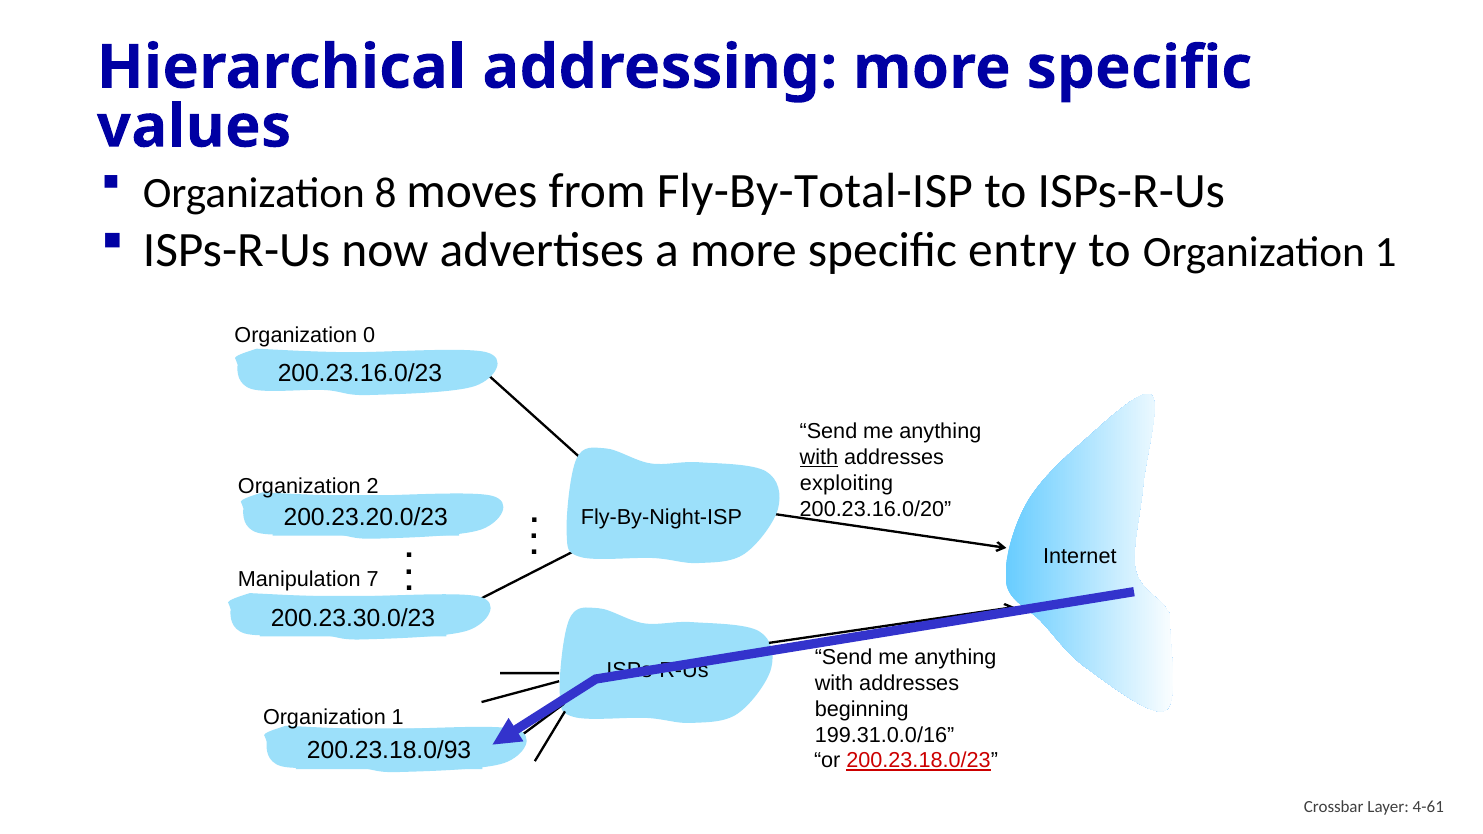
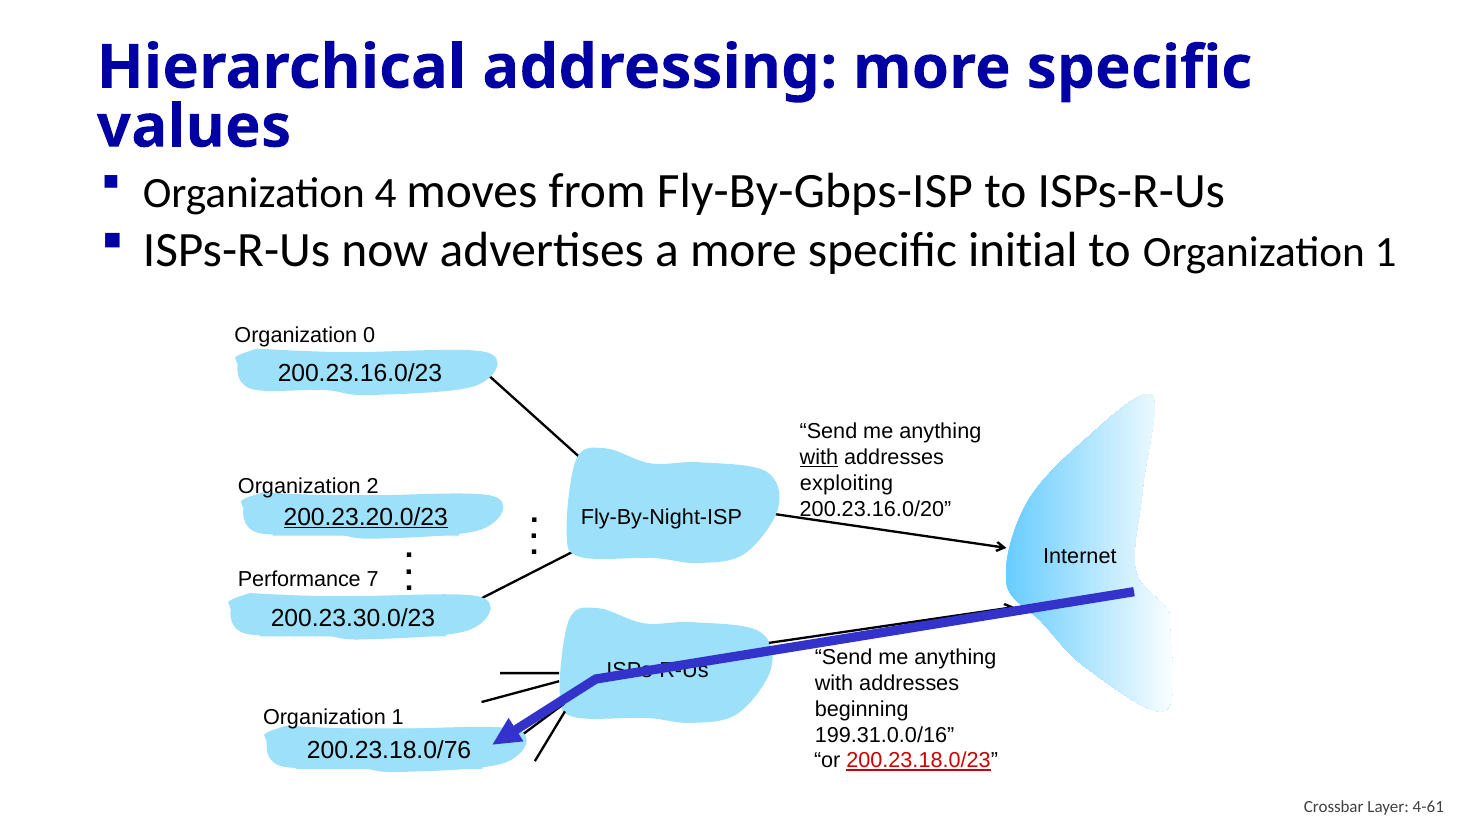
8: 8 -> 4 (386, 193)
Fly-By-Total-ISP: Fly-By-Total-ISP -> Fly-By-Gbps-ISP (815, 191)
entry: entry -> initial (1023, 250)
200.23.20.0/23 underline: none -> present (366, 517)
Manipulation: Manipulation -> Performance (299, 580)
200.23.18.0/93: 200.23.18.0/93 -> 200.23.18.0/76 (389, 751)
